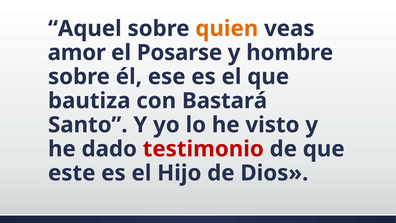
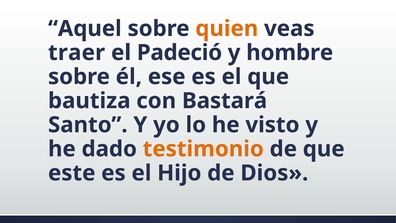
amor: amor -> traer (77, 53)
Posarse: Posarse -> Padeció (179, 53)
testimonio colour: red -> orange (203, 149)
